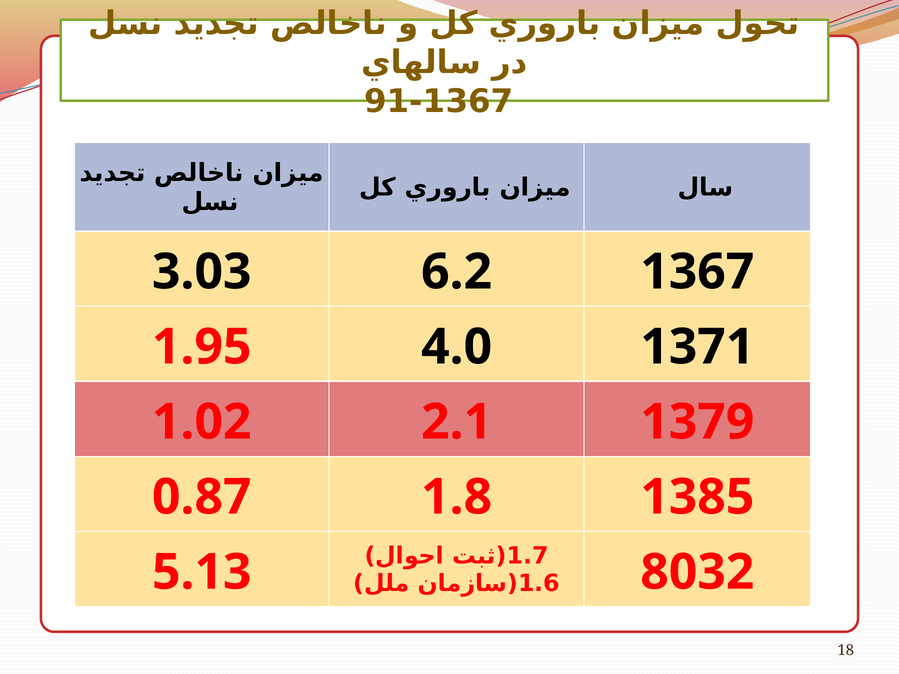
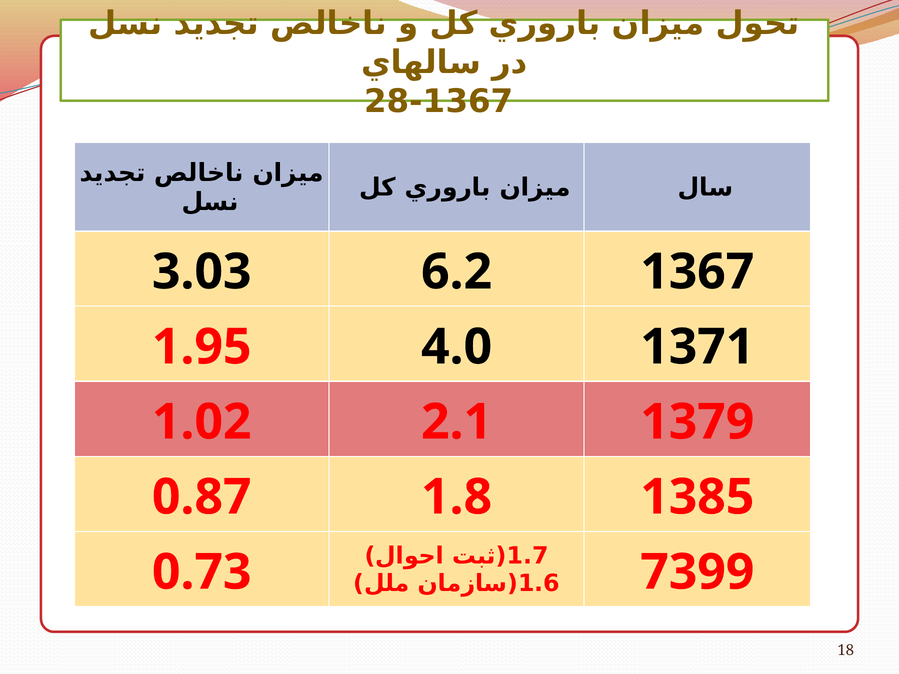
91-1367: 91-1367 -> 28-1367 (439, 102)
5.13: 5.13 -> 0.73 (202, 572)
8032: 8032 -> 7399 (697, 572)
